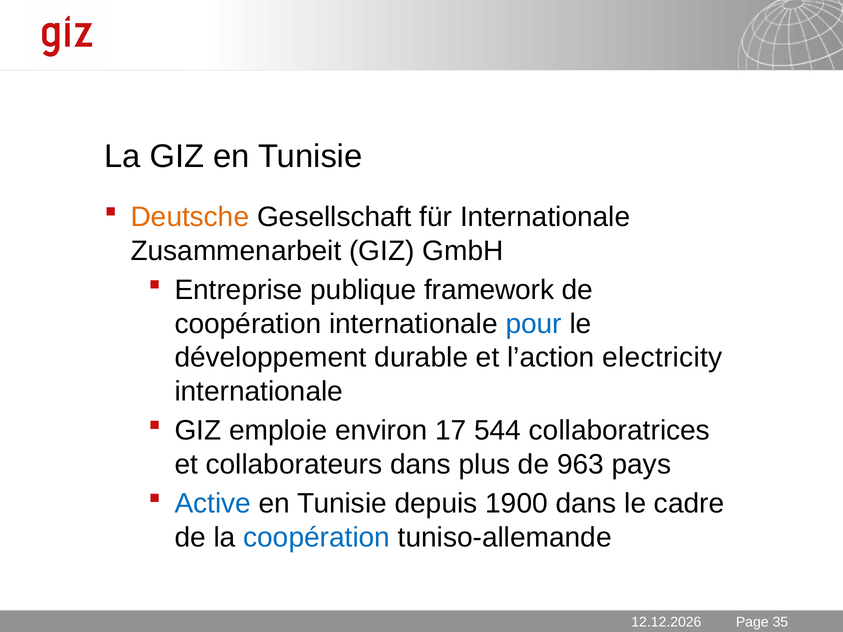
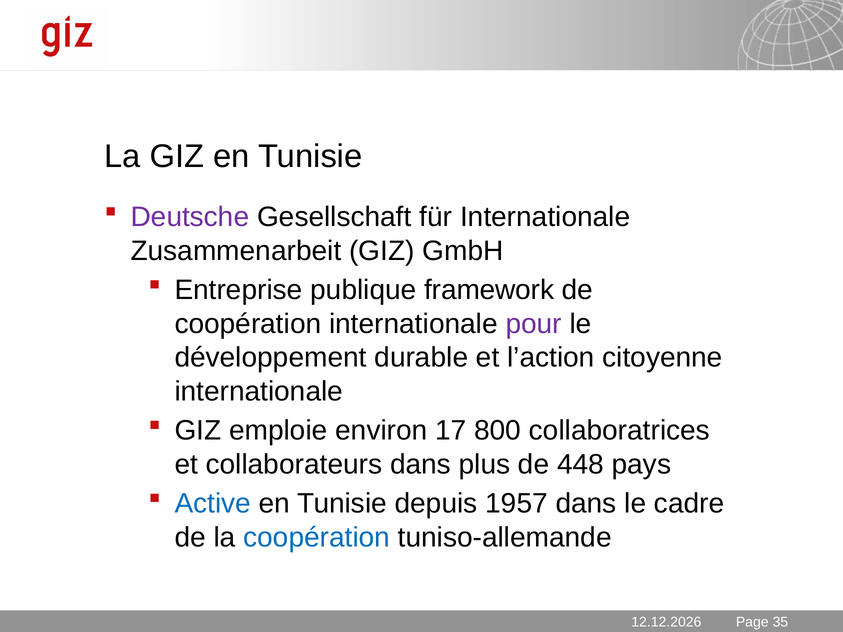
Deutsche colour: orange -> purple (190, 217)
pour colour: blue -> purple (534, 324)
electricity: electricity -> citoyenne (662, 358)
544: 544 -> 800 (498, 431)
963: 963 -> 448 (580, 465)
1900: 1900 -> 1957 (517, 504)
